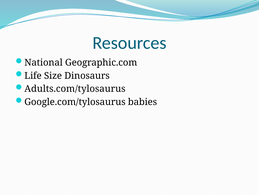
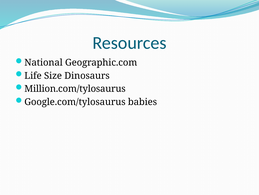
Adults.com/tylosaurus: Adults.com/tylosaurus -> Million.com/tylosaurus (75, 89)
